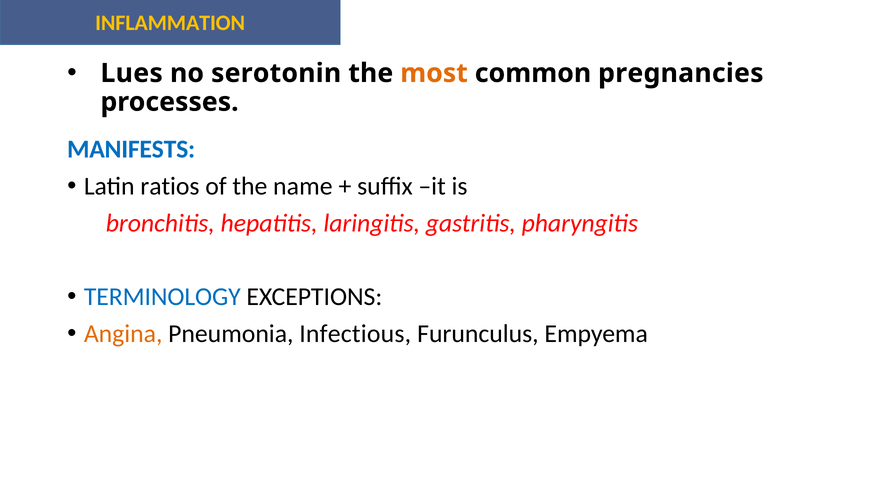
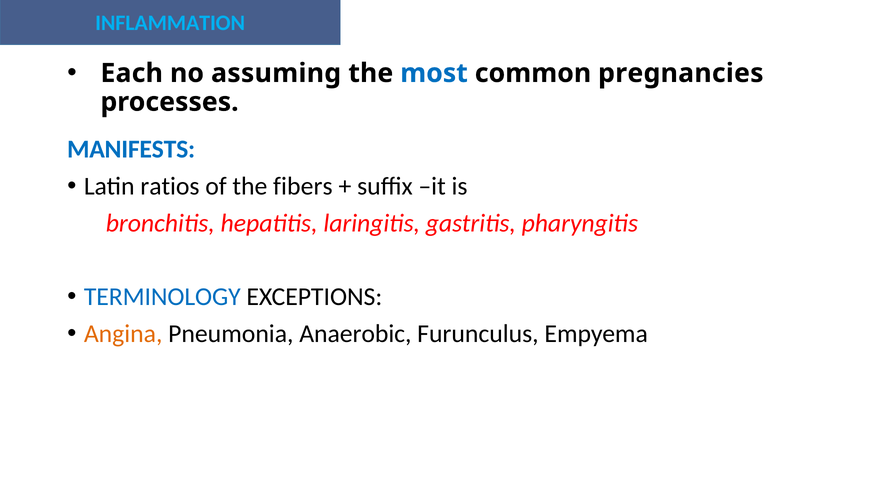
INFLAMMATION colour: yellow -> light blue (170, 23)
Lues: Lues -> Each (132, 73)
serotonin: serotonin -> assuming (276, 73)
most colour: orange -> blue (434, 73)
name: name -> fibers (303, 186)
Infectious: Infectious -> Anaerobic (355, 334)
